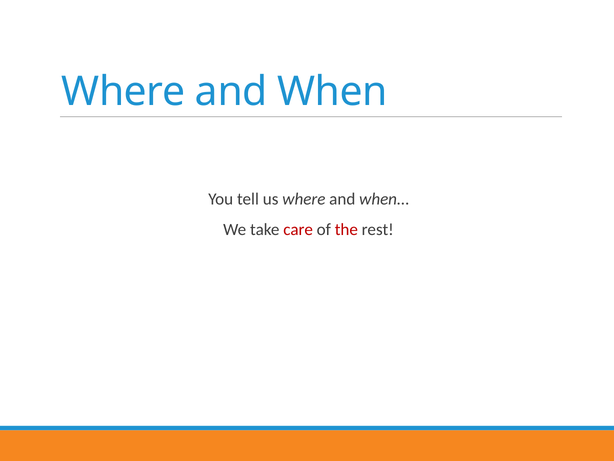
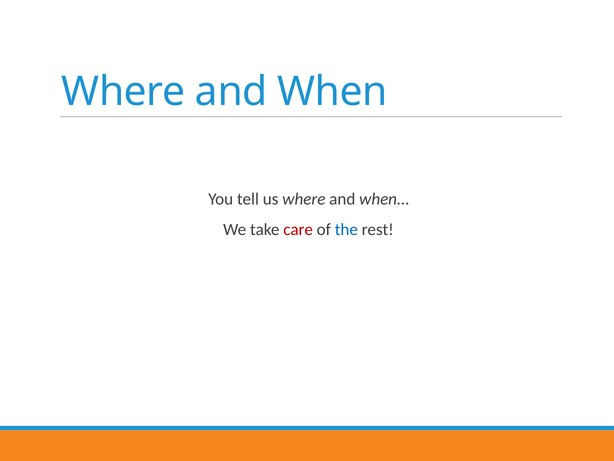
the colour: red -> blue (346, 229)
